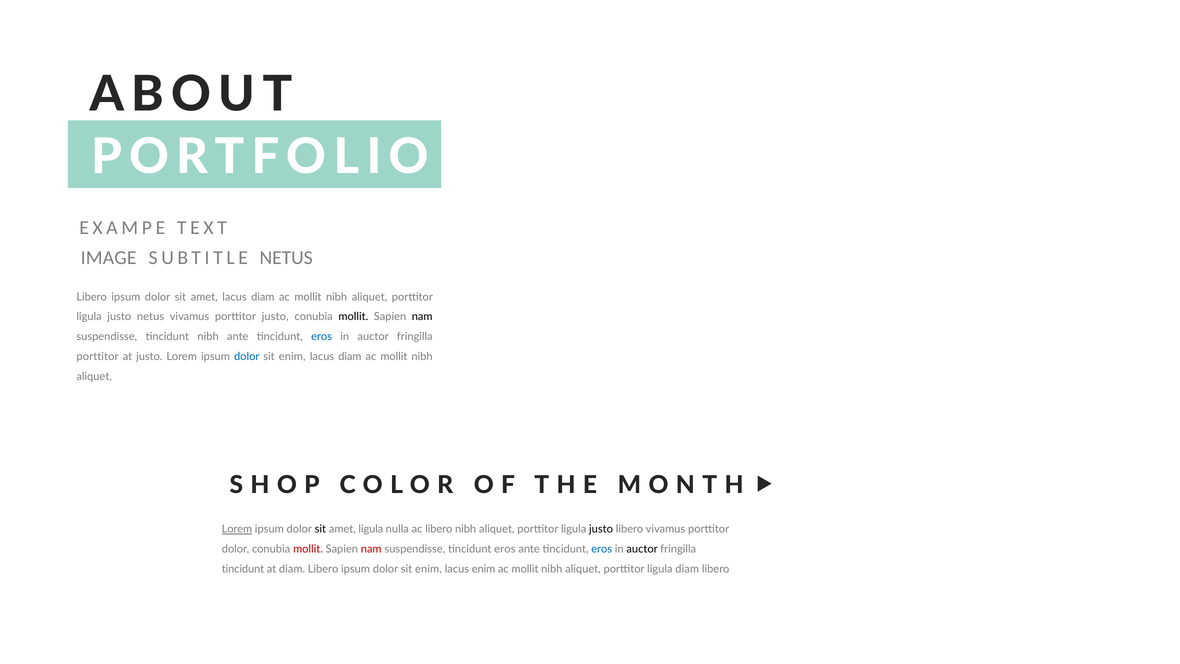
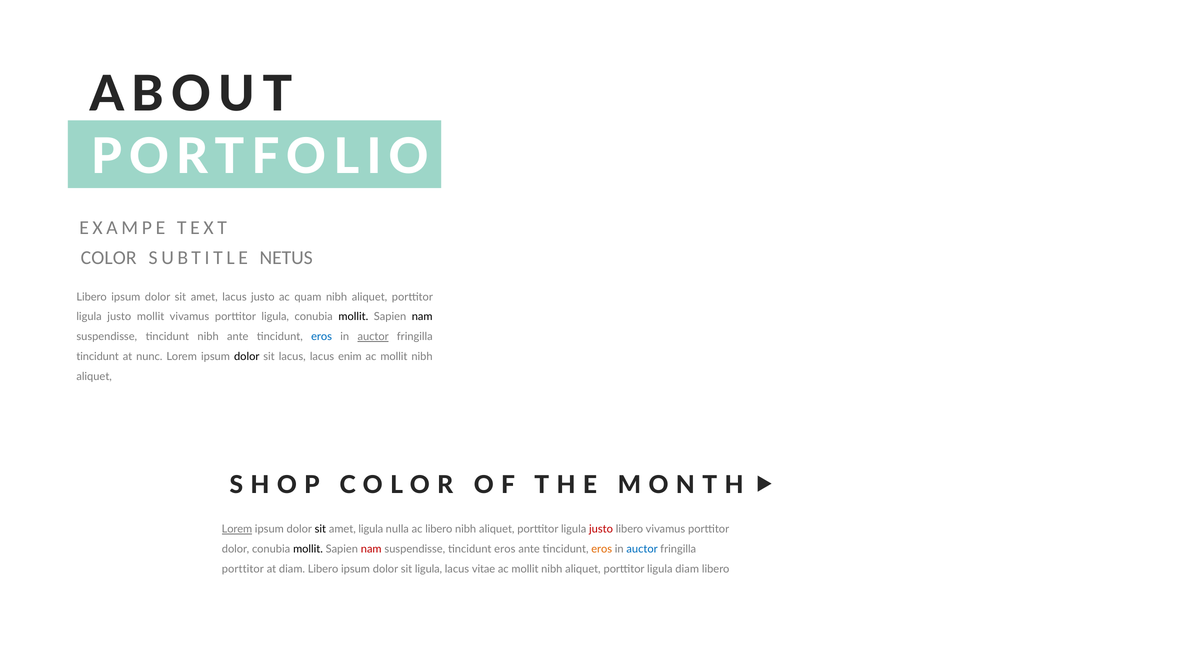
IMAGE: IMAGE -> COLOR (109, 258)
amet lacus diam: diam -> justo (263, 297)
mollit: mollit -> quam (308, 297)
justo netus: netus -> mollit (151, 317)
vivamus porttitor justo: justo -> ligula (275, 317)
auctor underline: none -> present (373, 337)
porttitor: porttitor -> tincidunt (98, 357)
at justo: justo -> nunc (149, 357)
dolor colour: blue -> black (247, 357)
enim: enim -> lacus (292, 357)
diam: diam -> enim (350, 357)
justo colour: black -> red (601, 529)
mollit colour: red -> black (308, 549)
eros colour: blue -> orange (602, 549)
auctor colour: black -> blue (642, 549)
tincidunt: tincidunt -> porttitor (243, 569)
enim: enim -> ligula (429, 569)
lacus enim: enim -> vitae (484, 569)
